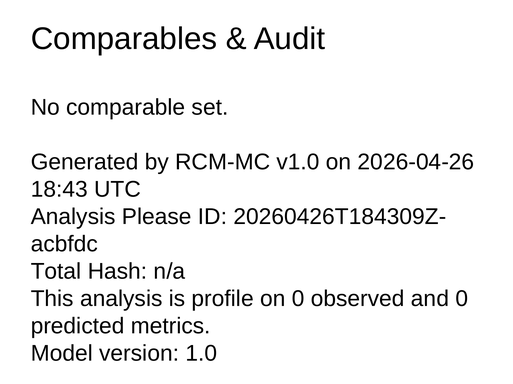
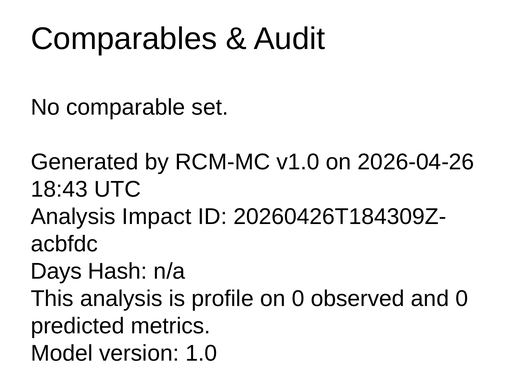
Please: Please -> Impact (157, 217)
Total: Total -> Days (56, 272)
